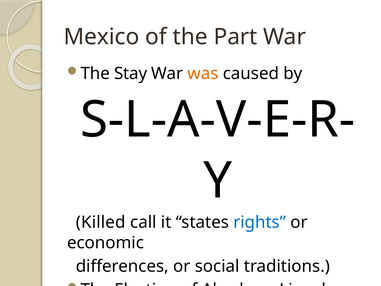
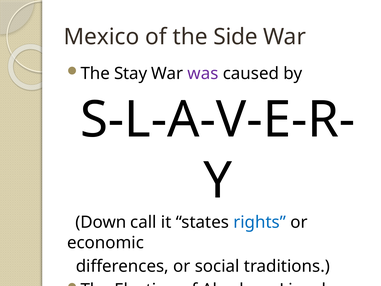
Part: Part -> Side (236, 37)
was colour: orange -> purple (203, 74)
Killed: Killed -> Down (101, 222)
